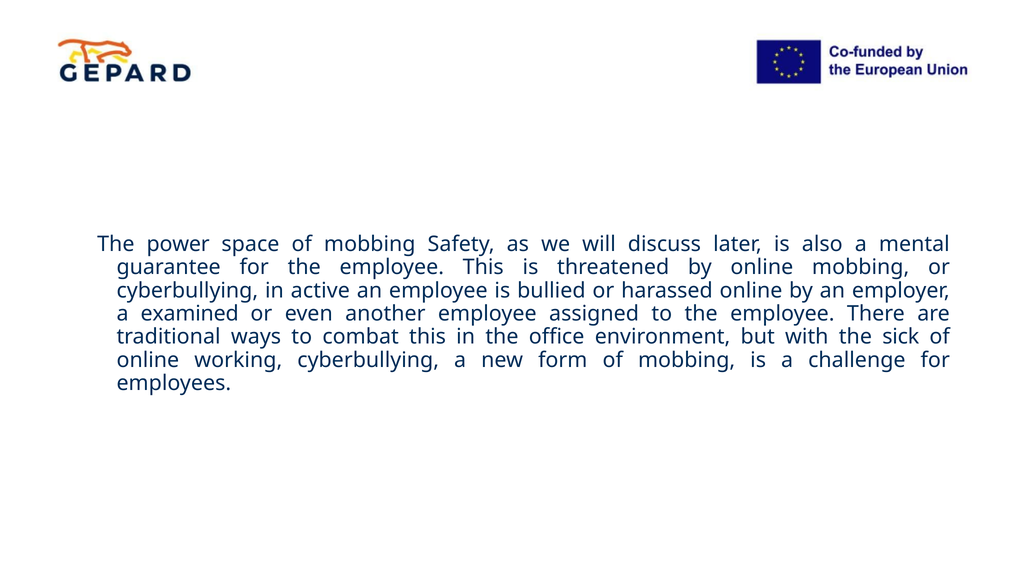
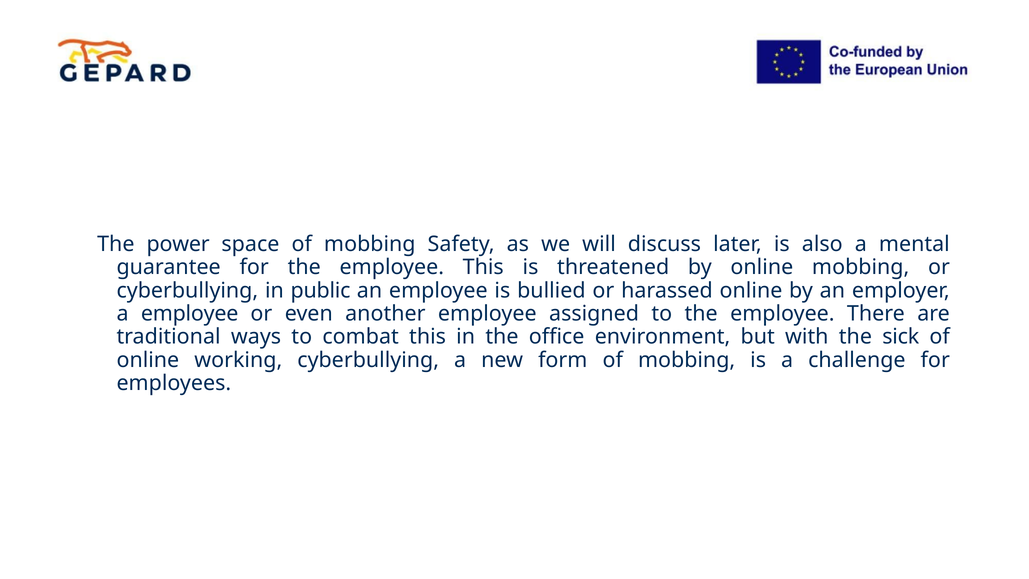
active: active -> public (321, 290)
a examined: examined -> employee (190, 314)
